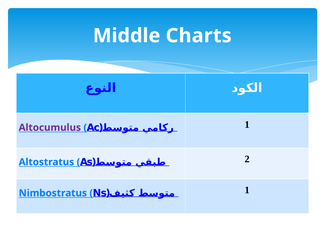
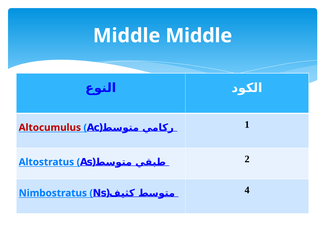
Middle Charts: Charts -> Middle (199, 36)
Altocumulus colour: purple -> red (50, 127)
1: 1 -> 4 (247, 190)
